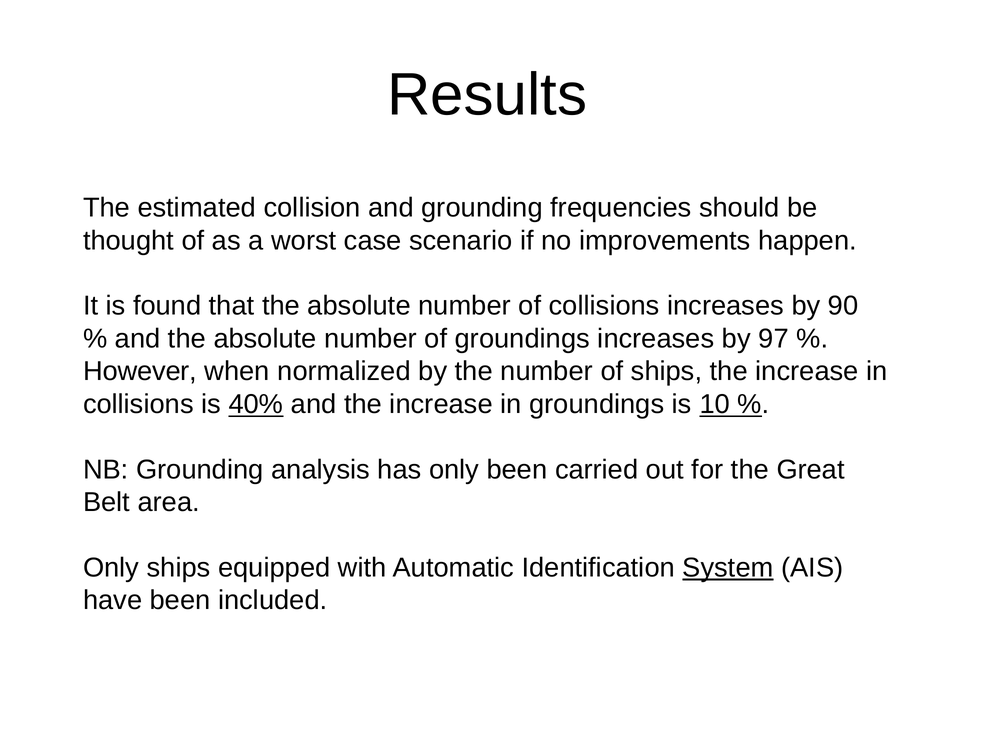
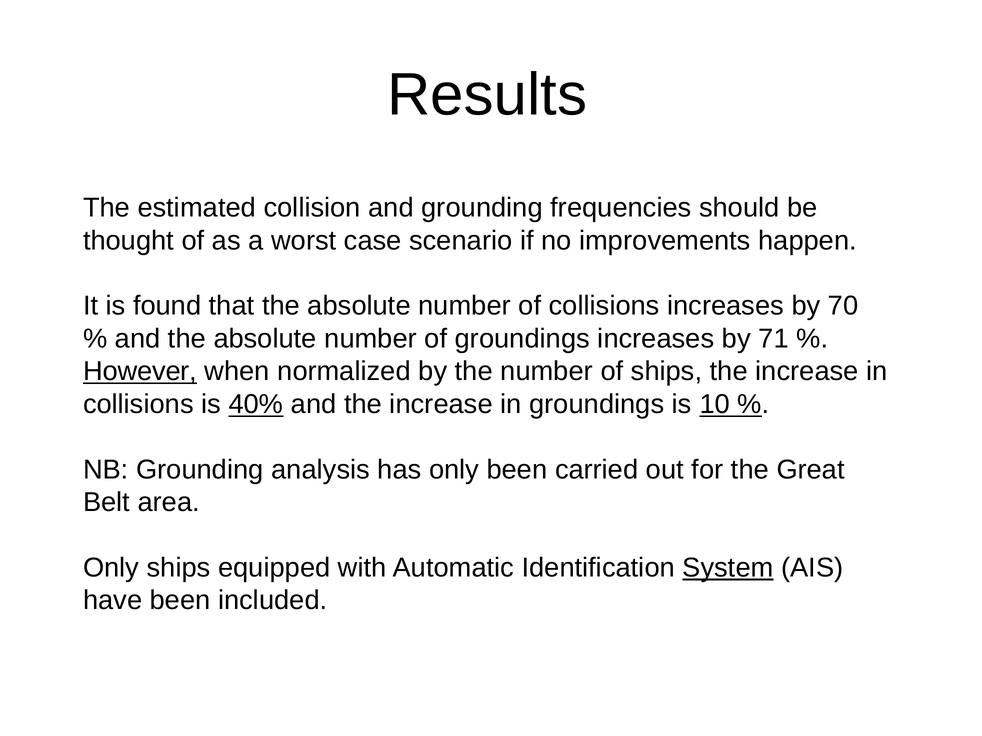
90: 90 -> 70 (843, 306)
97: 97 -> 71 (774, 339)
However underline: none -> present (140, 372)
